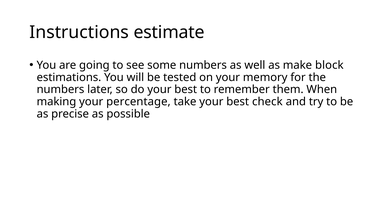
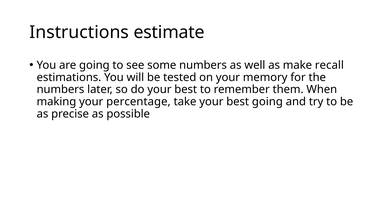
block: block -> recall (329, 65)
best check: check -> going (267, 102)
